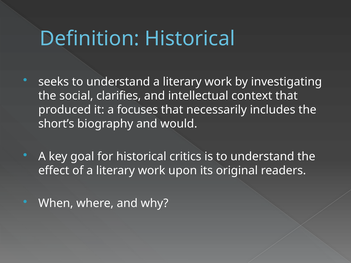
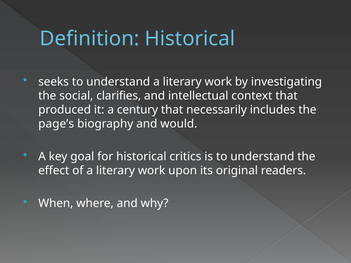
focuses: focuses -> century (137, 110)
short’s: short’s -> page’s (56, 124)
